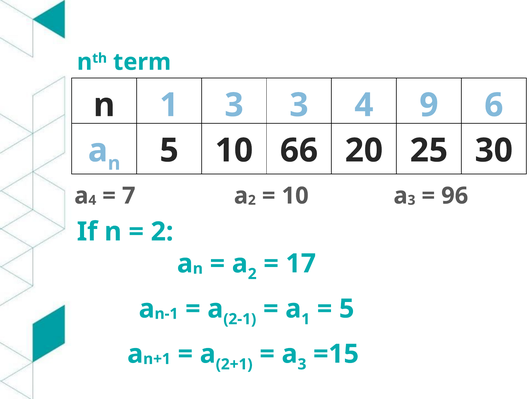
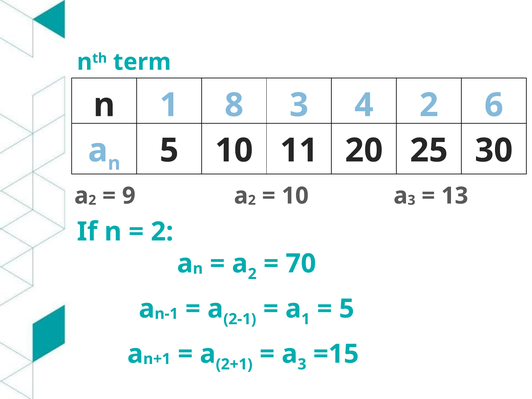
1 3: 3 -> 8 (234, 105)
4 9: 9 -> 2 (429, 105)
66: 66 -> 11 (299, 151)
4: 4 -> 2 (92, 200)
7: 7 -> 9 (129, 196)
96: 96 -> 13 (455, 196)
17: 17 -> 70 (301, 264)
